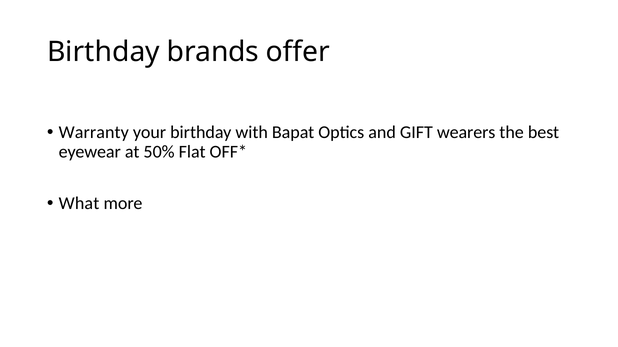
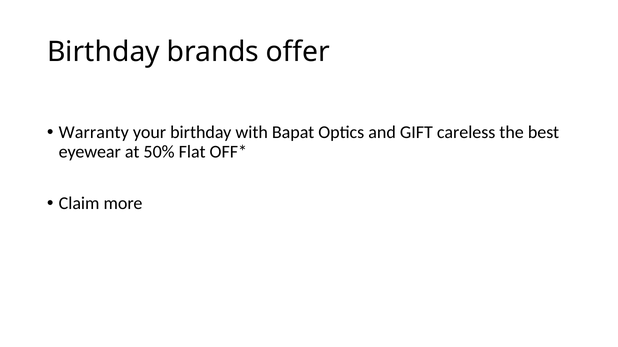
wearers: wearers -> careless (466, 133)
What: What -> Claim (79, 204)
